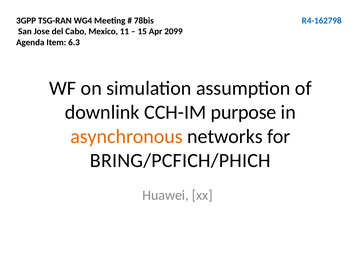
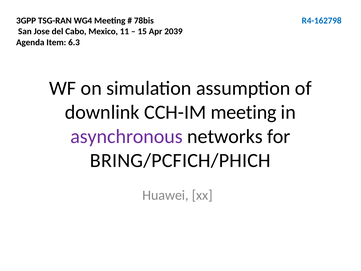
2099: 2099 -> 2039 (173, 31)
CCH-IM purpose: purpose -> meeting (244, 112)
asynchronous colour: orange -> purple (127, 136)
